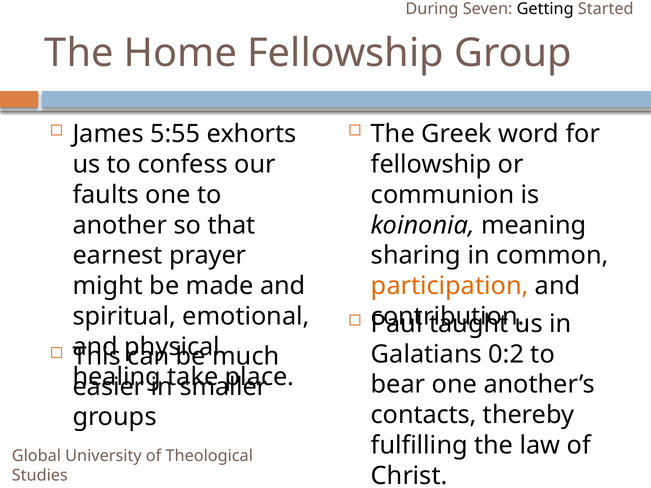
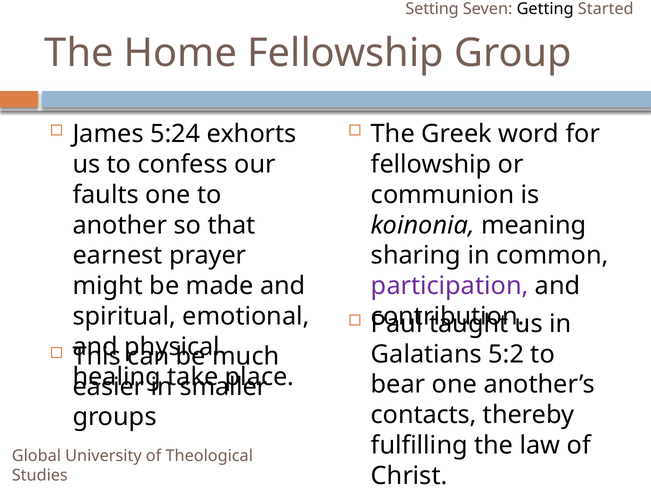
During: During -> Setting (432, 9)
5:55: 5:55 -> 5:24 (175, 134)
participation colour: orange -> purple (450, 286)
0:2: 0:2 -> 5:2 (506, 354)
